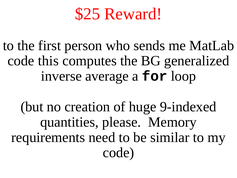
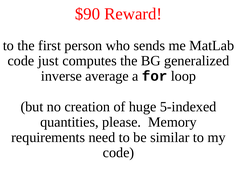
$25: $25 -> $90 (88, 14)
this: this -> just (48, 61)
9-indexed: 9-indexed -> 5-indexed (188, 107)
